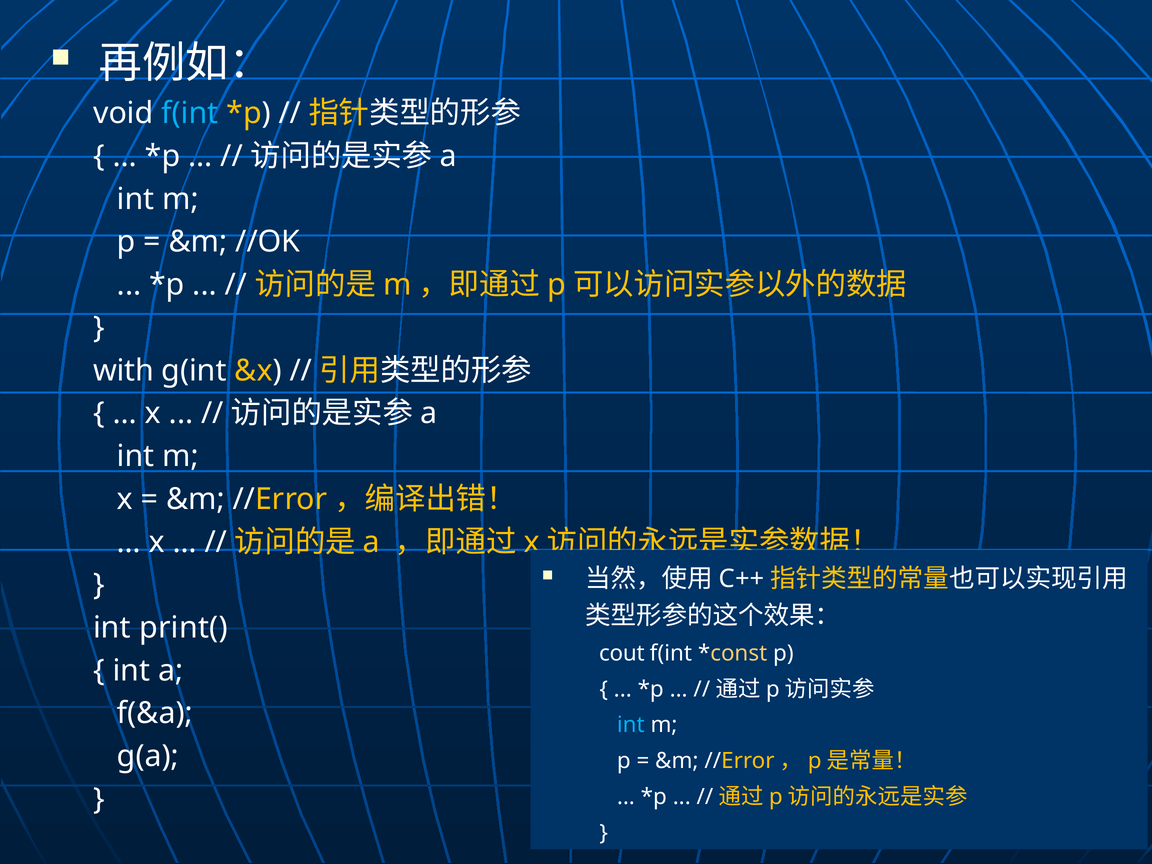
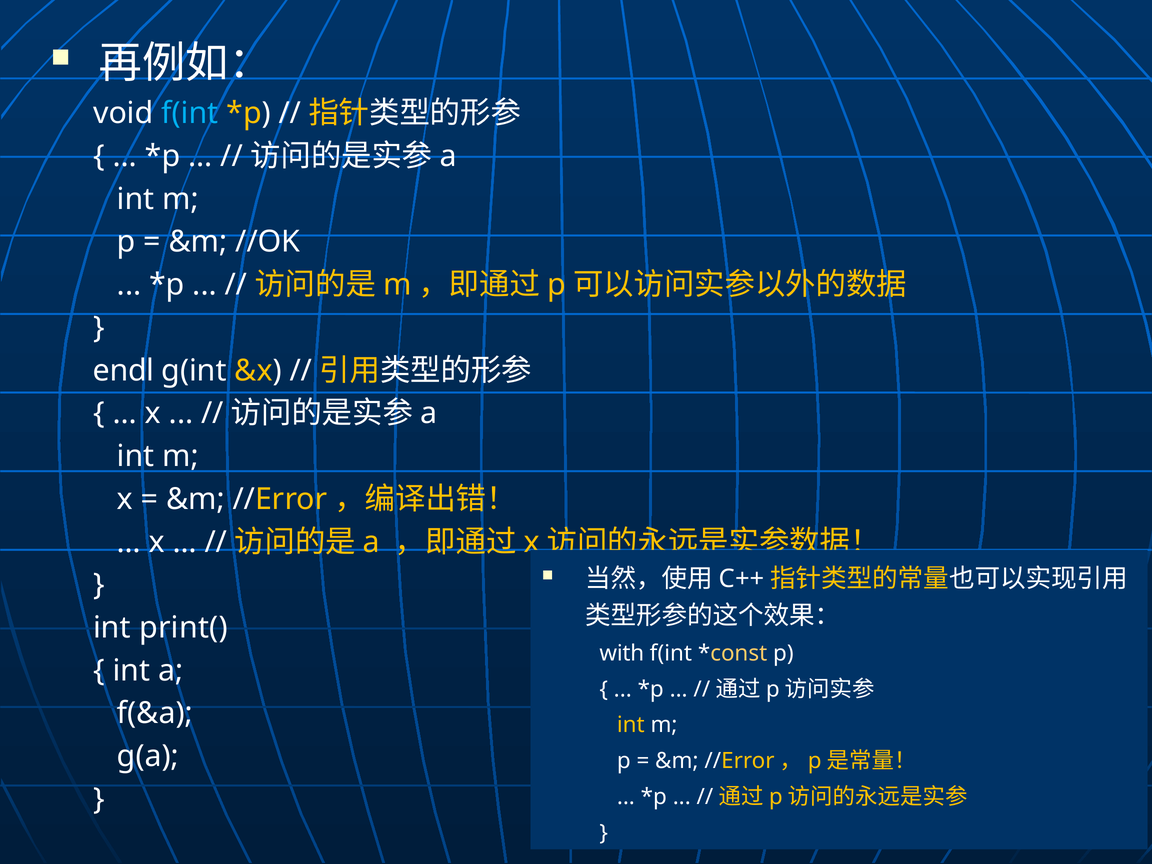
with: with -> endl (124, 371)
cout: cout -> with (622, 653)
int colour: light blue -> yellow (631, 725)
